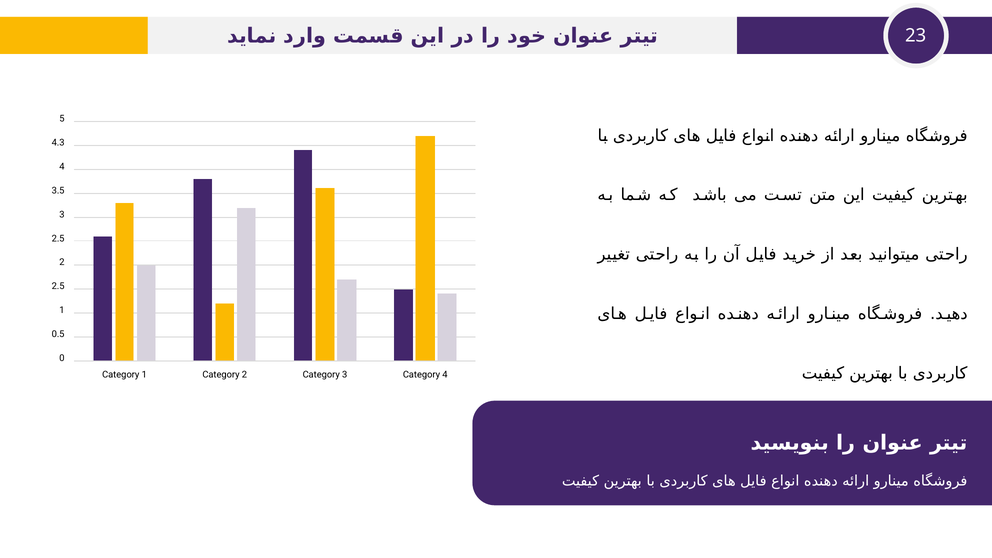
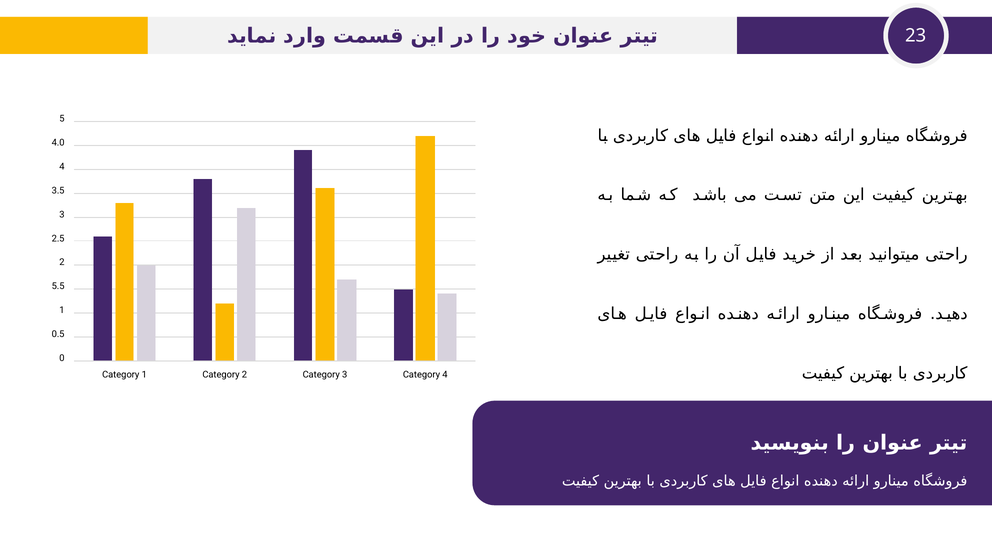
4.3: 4.3 -> 4.0 (58, 143)
2.5: 2.5 -> 5.5 (58, 286)
